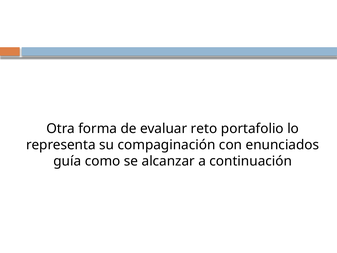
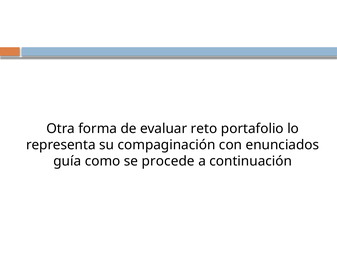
alcanzar: alcanzar -> procede (168, 161)
